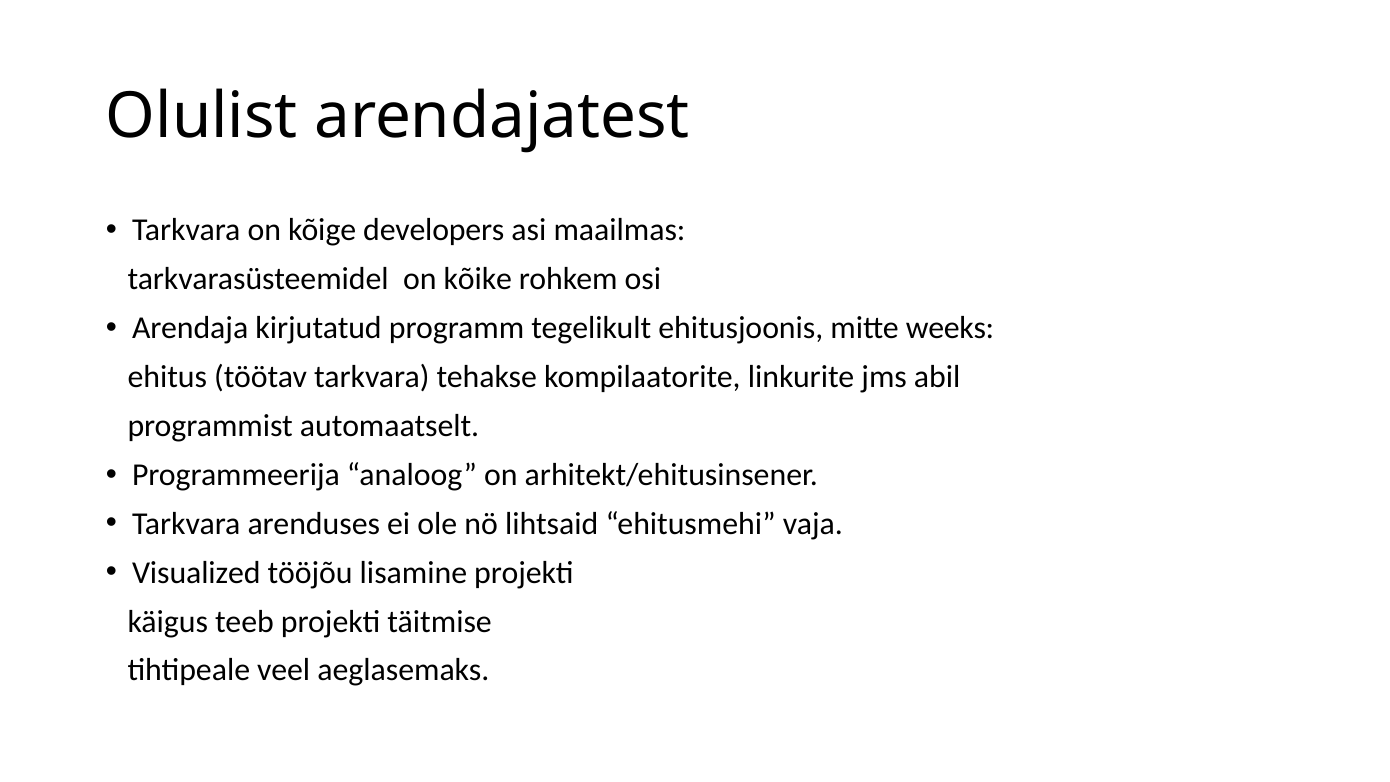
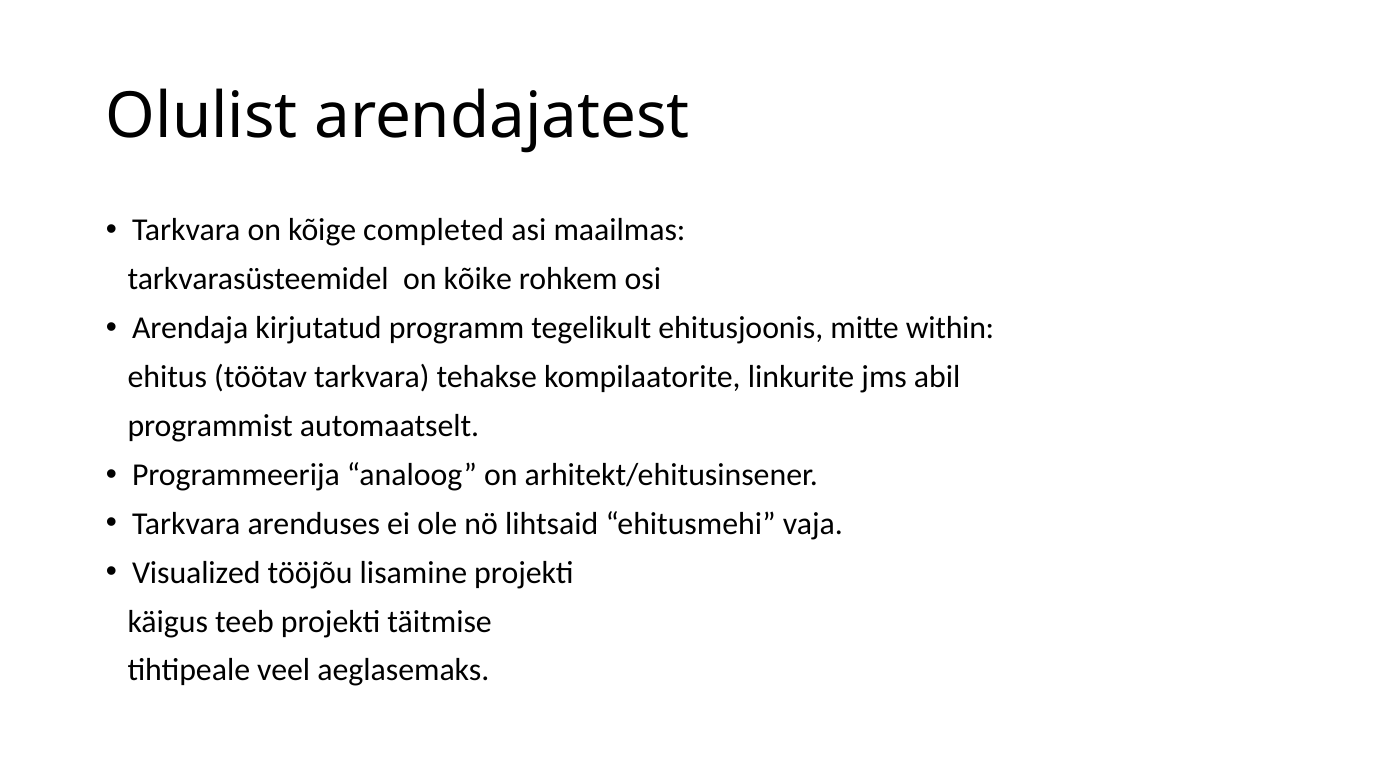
developers: developers -> completed (434, 230)
weeks: weeks -> within (950, 328)
